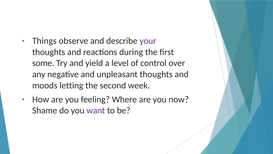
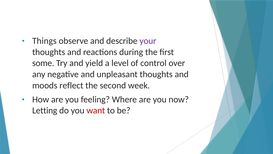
letting: letting -> reflect (71, 85)
Shame: Shame -> Letting (45, 110)
want colour: purple -> red (96, 110)
